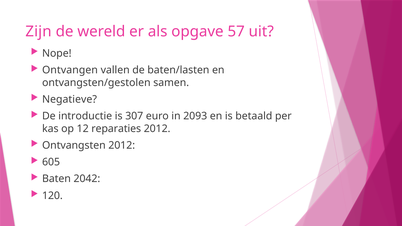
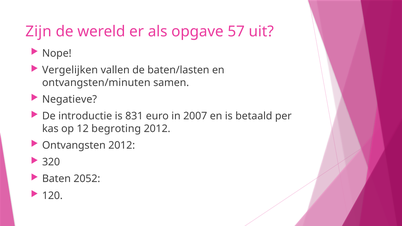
Ontvangen: Ontvangen -> Vergelijken (70, 70)
ontvangsten/gestolen: ontvangsten/gestolen -> ontvangsten/minuten (96, 83)
307: 307 -> 831 (134, 116)
2093: 2093 -> 2007 (195, 116)
reparaties: reparaties -> begroting (116, 129)
605: 605 -> 320 (51, 162)
2042: 2042 -> 2052 (87, 179)
